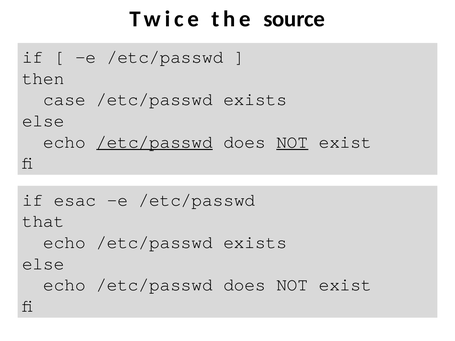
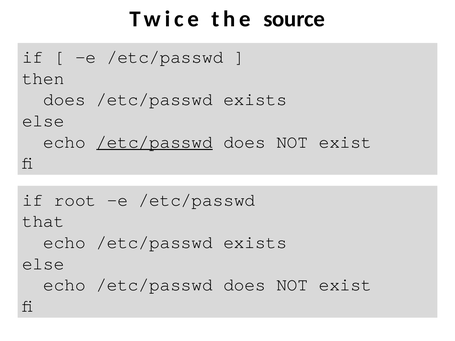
case: case -> does (64, 100)
NOT underline: present -> none (292, 142)
esac: esac -> root (75, 200)
